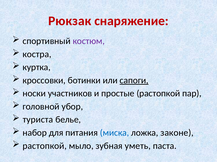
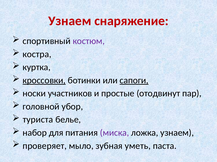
Рюкзак: Рюкзак -> Узнаем (70, 21)
кроссовки underline: none -> present (44, 81)
простые растопкой: растопкой -> отодвинут (158, 94)
миска colour: blue -> purple (115, 133)
ложка законе: законе -> узнаем (177, 133)
растопкой: растопкой -> проверяет (45, 146)
